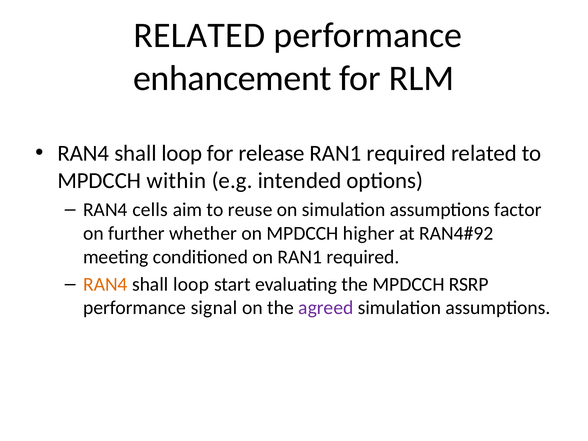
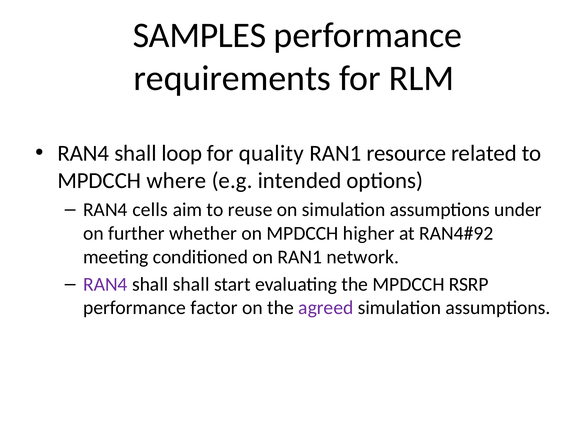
RELATED: RELATED -> SAMPLES (200, 35)
enhancement: enhancement -> requirements (232, 78)
release: release -> quality (271, 153)
required: required -> resource (406, 153)
within: within -> where (176, 181)
factor: factor -> under (518, 210)
on RAN1 required: required -> network (363, 257)
RAN4 colour: orange -> purple (105, 284)
loop: loop -> shall (191, 284)
signal: signal -> factor (214, 308)
